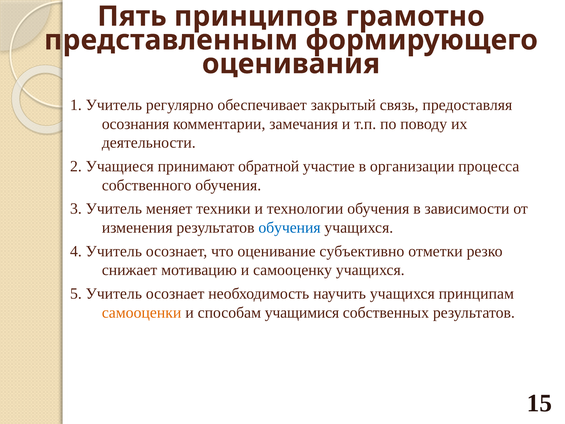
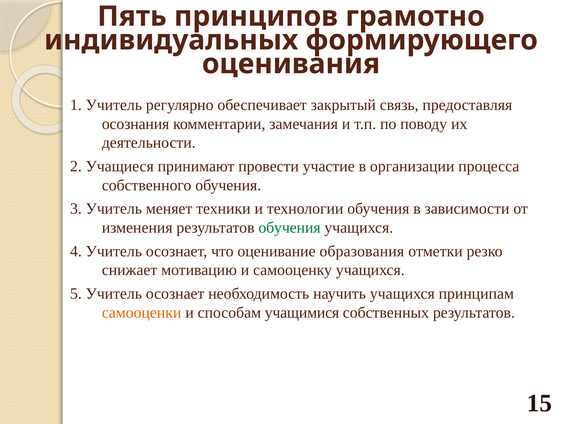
представленным: представленным -> индивидуальных (171, 40)
обратной: обратной -> провести (269, 166)
обучения colour: blue -> green (289, 228)
субъективно: субъективно -> образования (362, 251)
